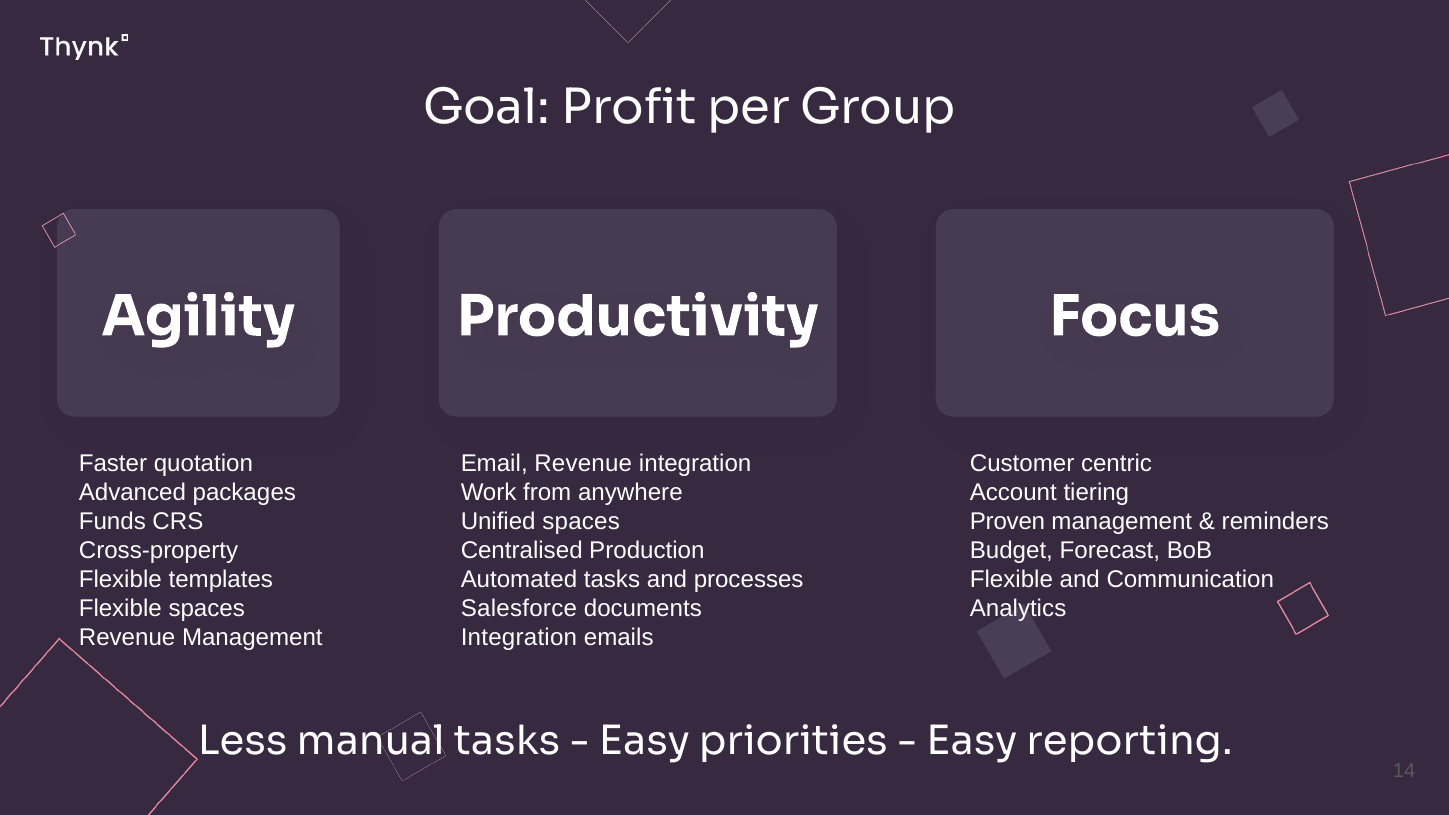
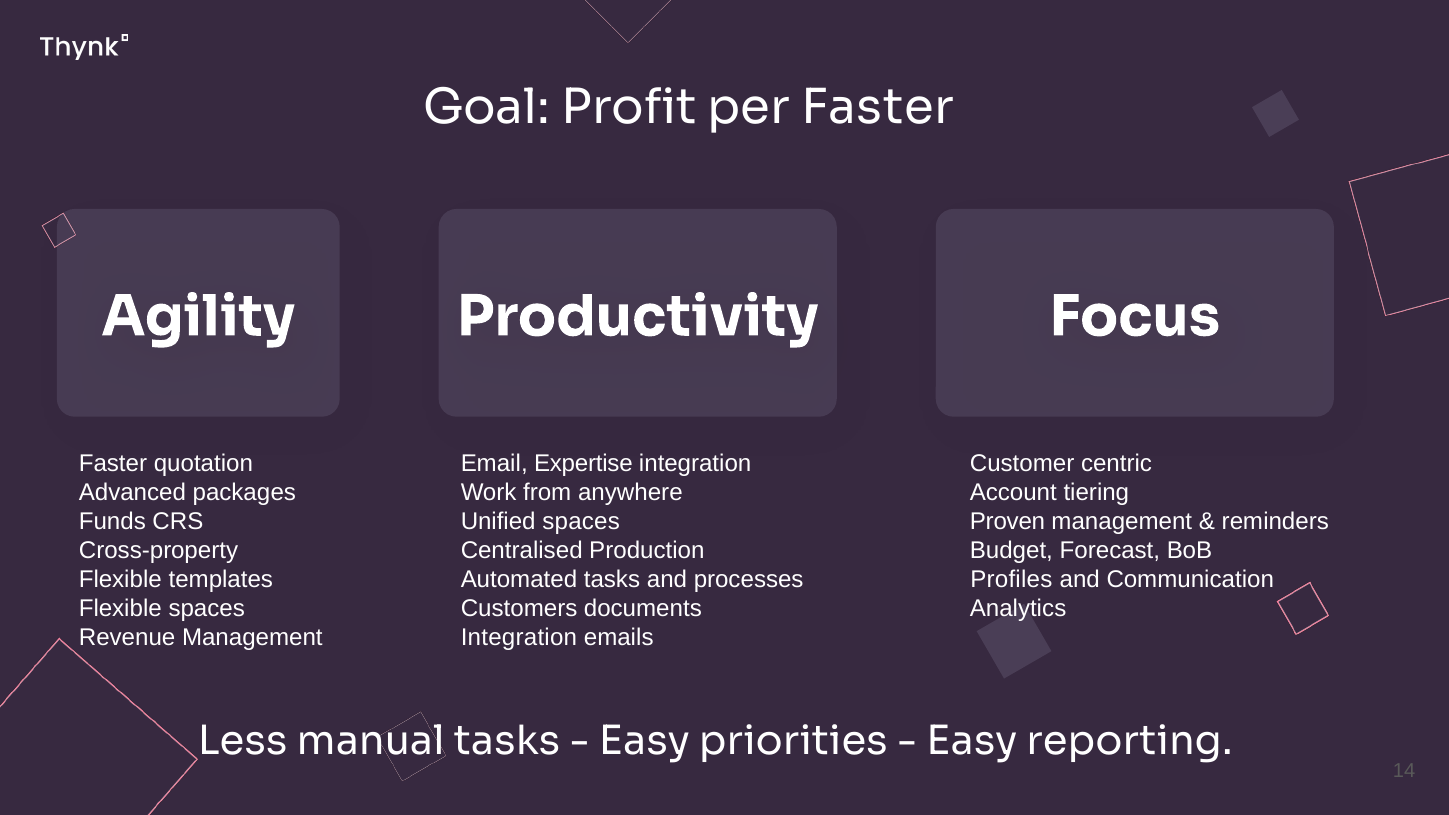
per Group: Group -> Faster (878, 108)
Email Revenue: Revenue -> Expertise (583, 464)
Flexible: Flexible -> Profiles (1011, 579)
Salesforce: Salesforce -> Customers (519, 608)
